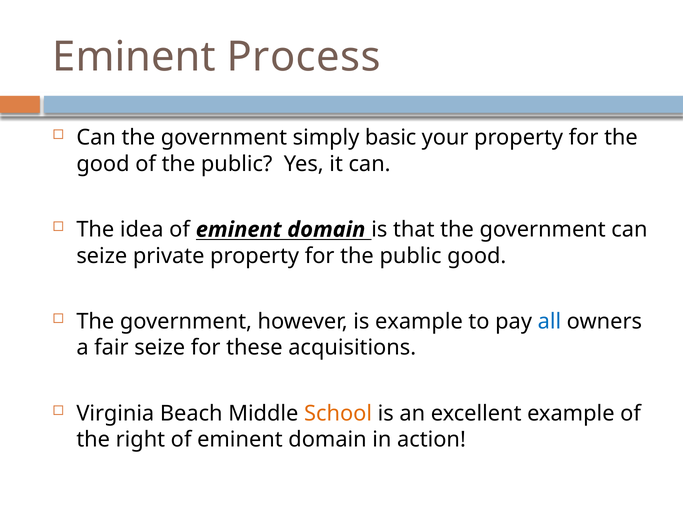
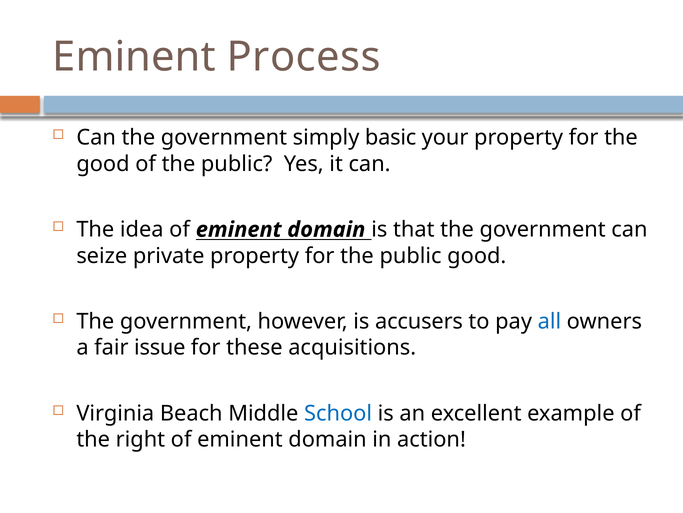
is example: example -> accusers (419, 321)
fair seize: seize -> issue (160, 347)
School colour: orange -> blue (338, 413)
